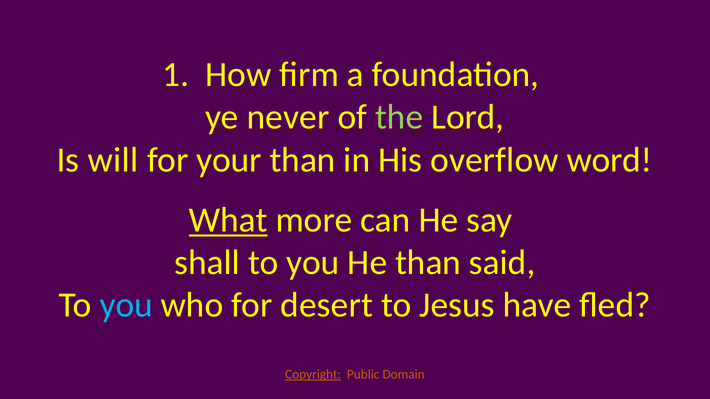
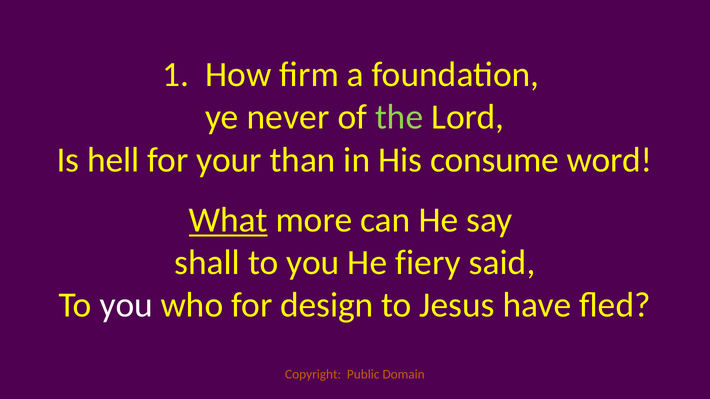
will: will -> hell (113, 160)
overflow: overflow -> consume (495, 160)
He than: than -> fiery (428, 263)
you colour: light blue -> white (126, 306)
desert: desert -> design (327, 306)
Copyright underline: present -> none (313, 375)
